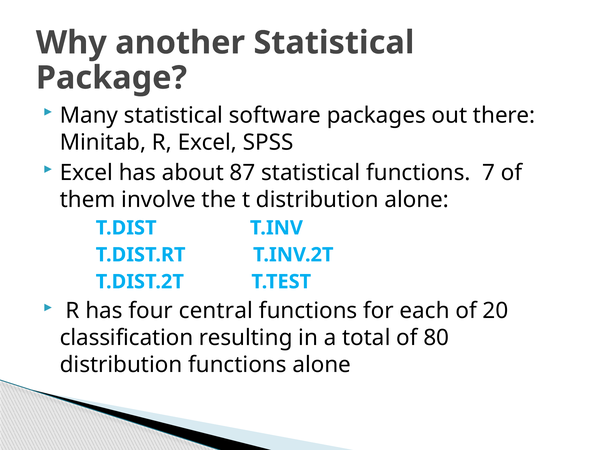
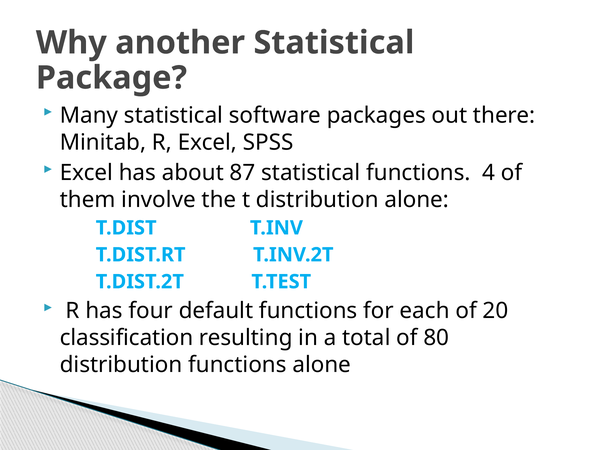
7: 7 -> 4 (489, 172)
central: central -> default (216, 310)
